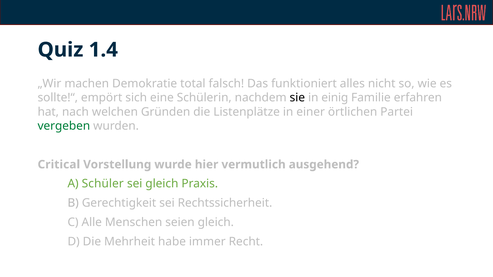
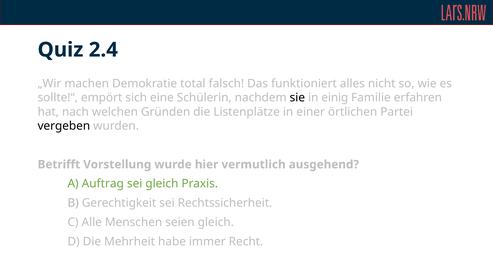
1.4: 1.4 -> 2.4 (103, 50)
vergeben colour: green -> black (64, 126)
Critical: Critical -> Betrifft (59, 165)
Schüler: Schüler -> Auftrag (103, 184)
